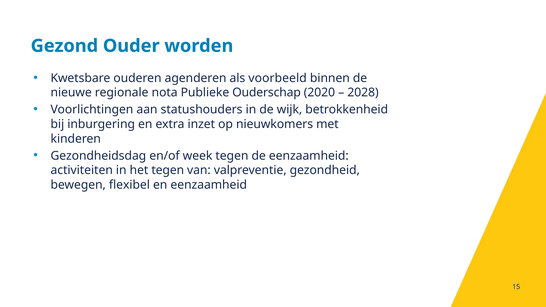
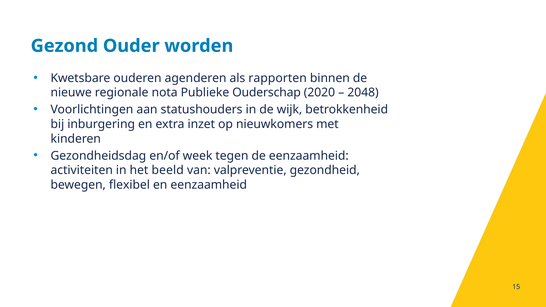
voorbeeld: voorbeeld -> rapporten (278, 78)
2028: 2028 -> 2048 (363, 93)
het tegen: tegen -> beeld (168, 170)
